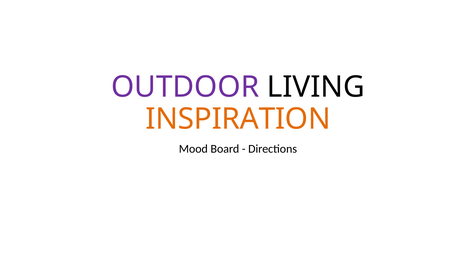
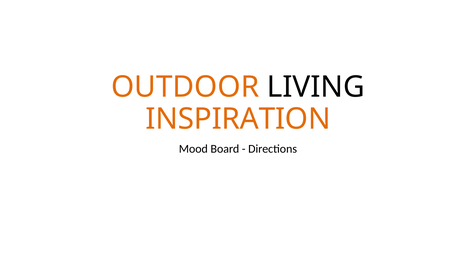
OUTDOOR colour: purple -> orange (185, 87)
